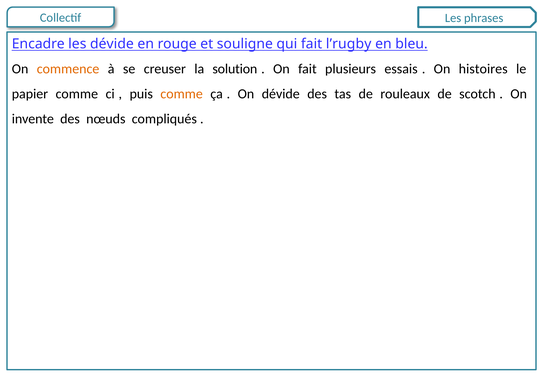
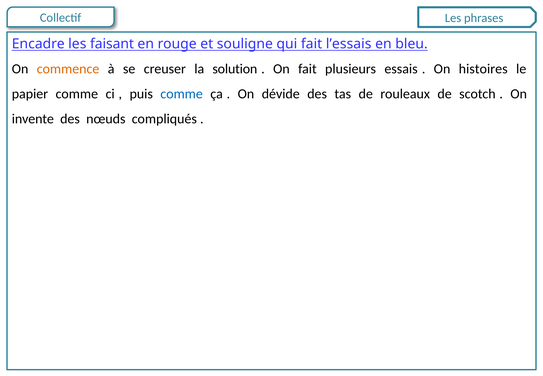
les dévide: dévide -> faisant (112, 44)
l’rugby: l’rugby -> l’essais (349, 44)
comme colour: orange -> blue (182, 94)
